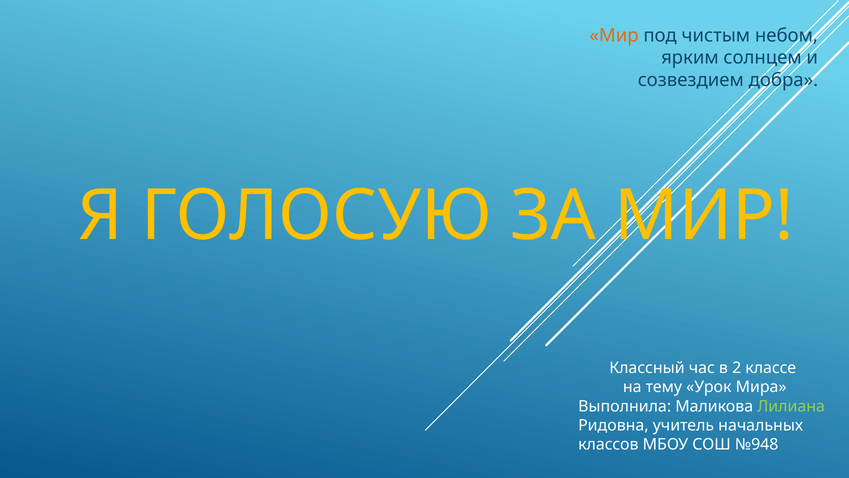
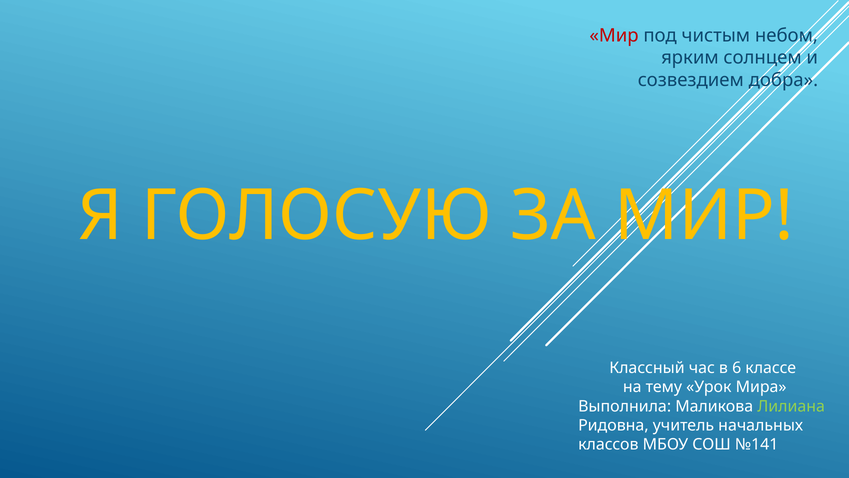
Мир colour: orange -> red (614, 35)
2: 2 -> 6 (737, 368)
№948: №948 -> №141 (757, 444)
